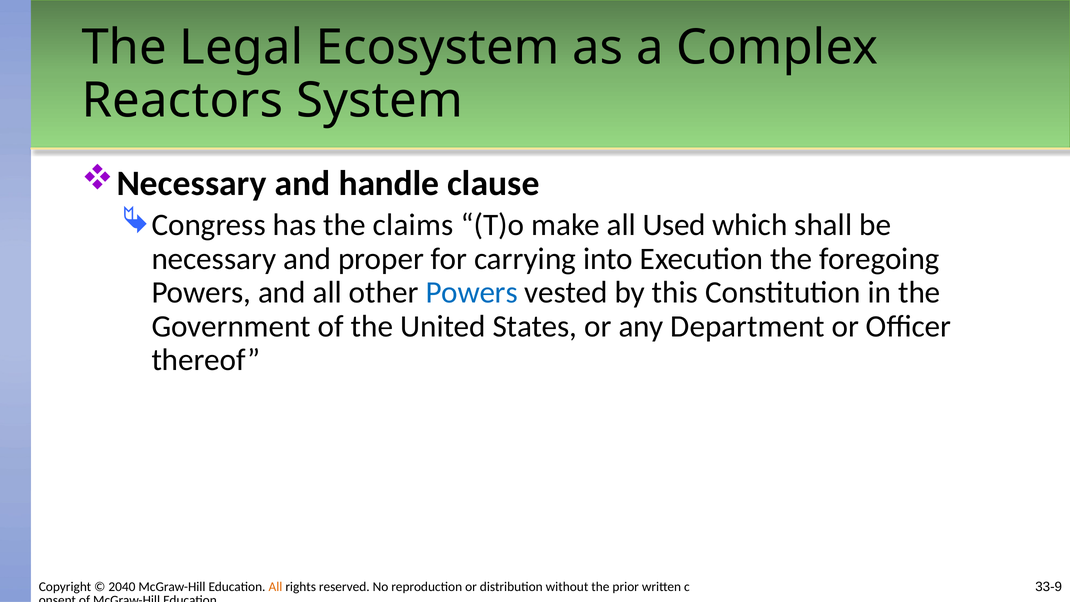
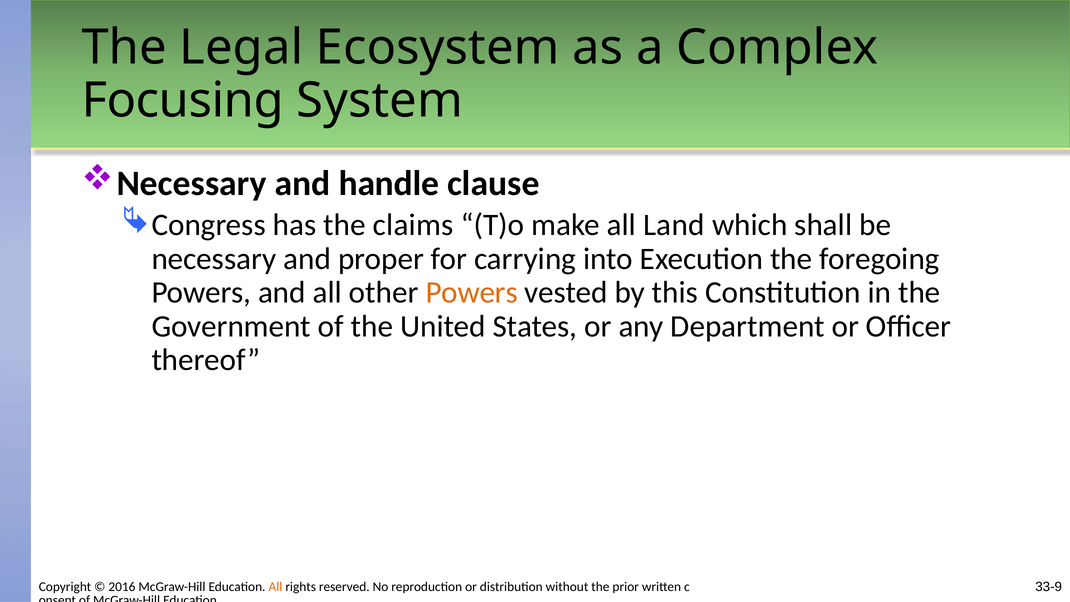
Reactors: Reactors -> Focusing (183, 100)
Used: Used -> Land (674, 225)
Powers colour: blue -> orange (472, 292)
2040: 2040 -> 2016 (122, 587)
